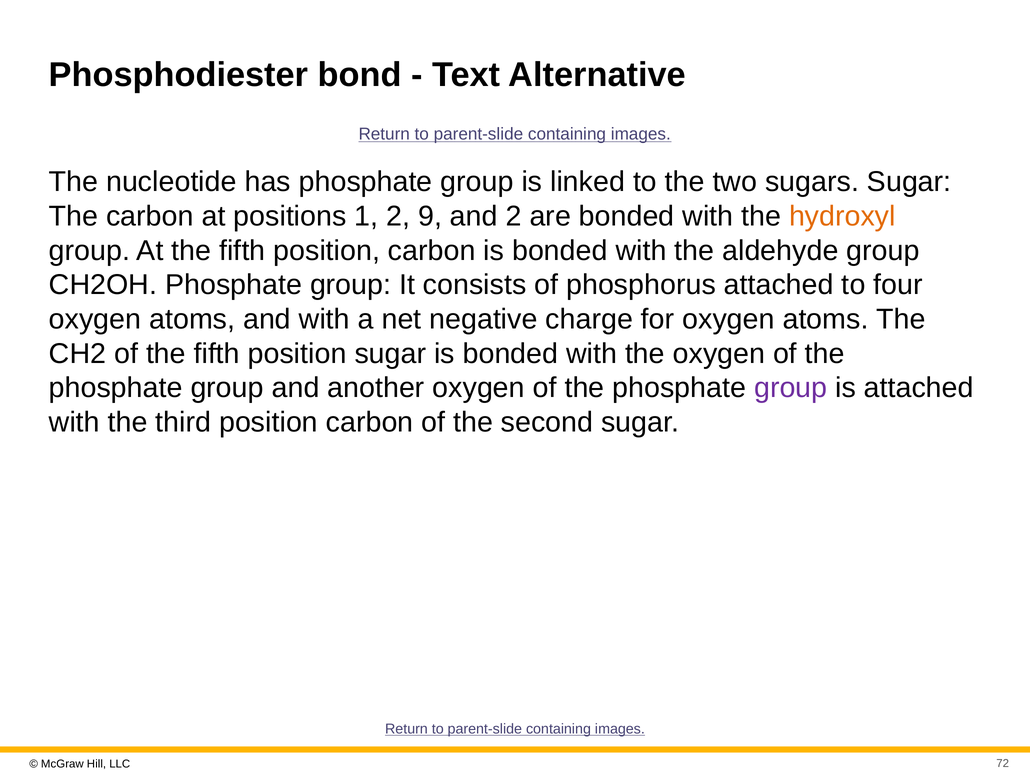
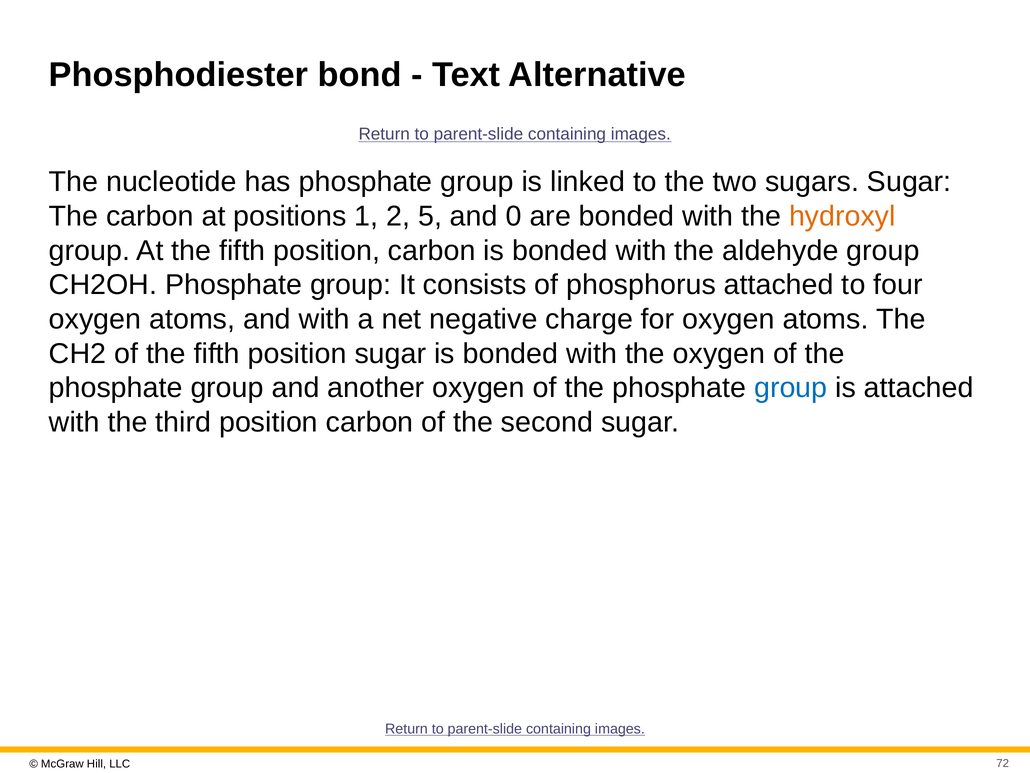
9: 9 -> 5 (430, 216)
and 2: 2 -> 0 (514, 216)
group colour: purple -> blue (791, 388)
